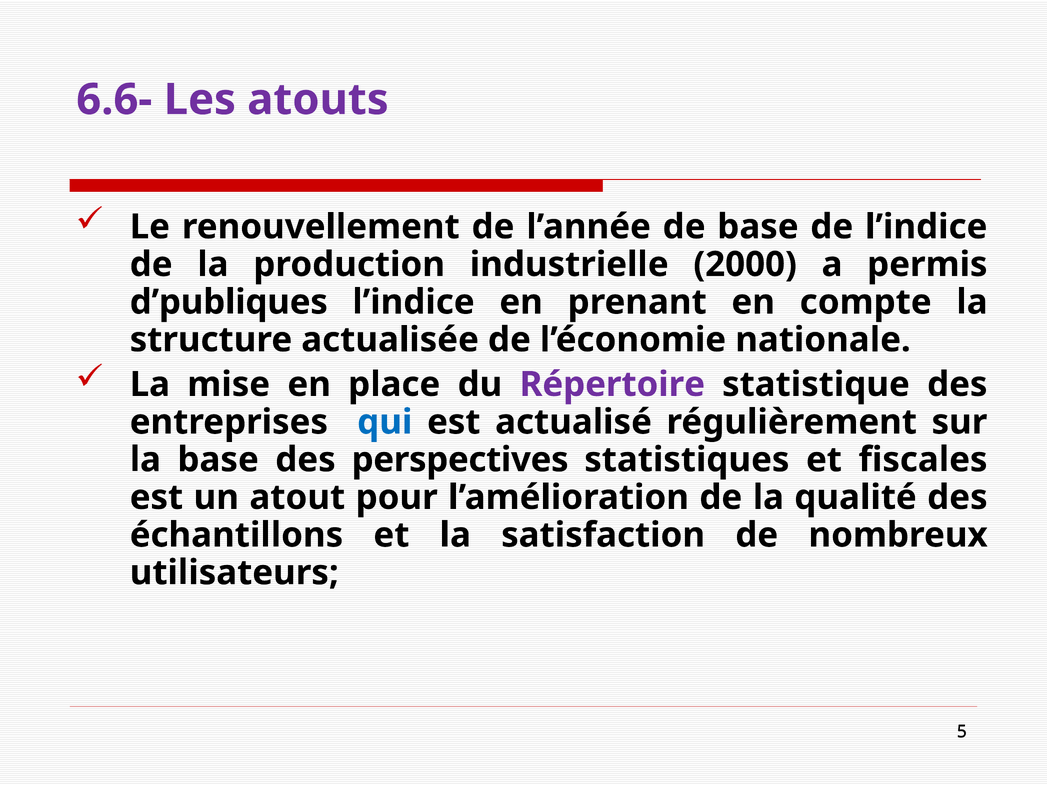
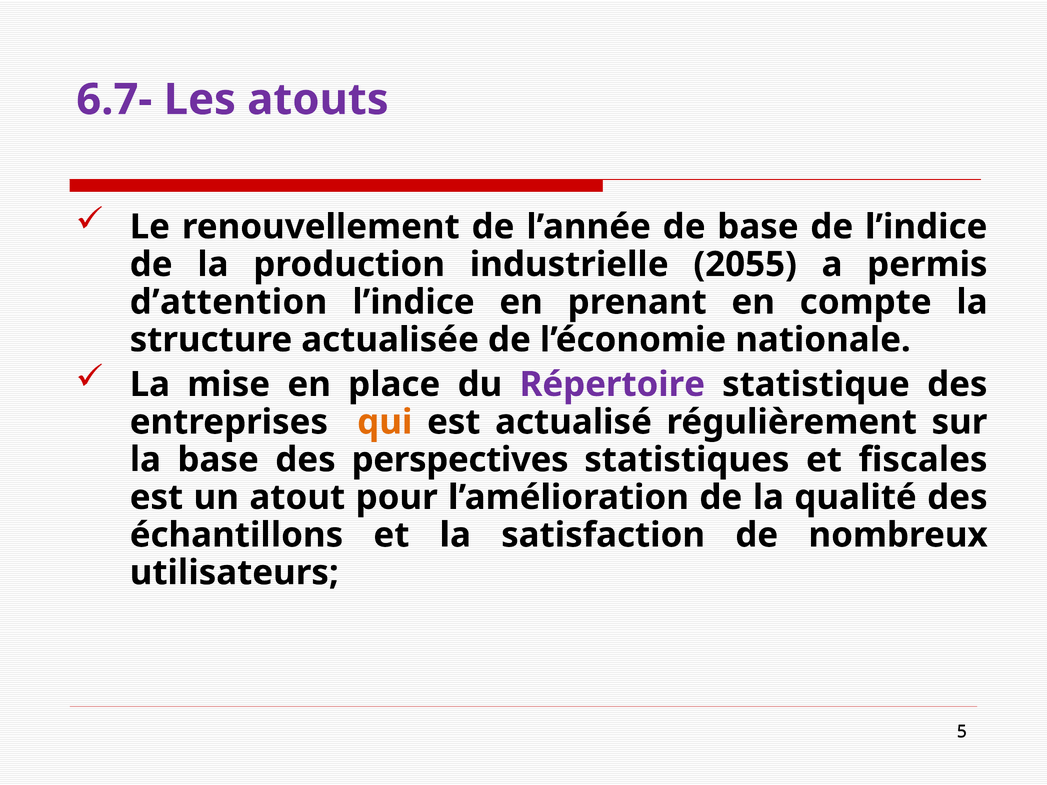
6.6-: 6.6- -> 6.7- (114, 100)
2000: 2000 -> 2055 (745, 265)
d’publiques: d’publiques -> d’attention (229, 302)
qui colour: blue -> orange (385, 422)
